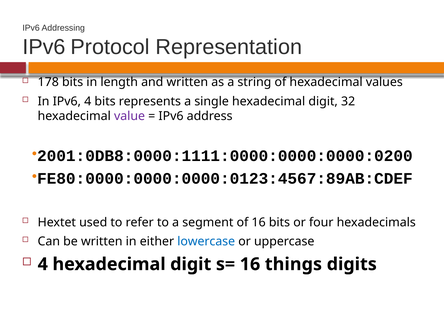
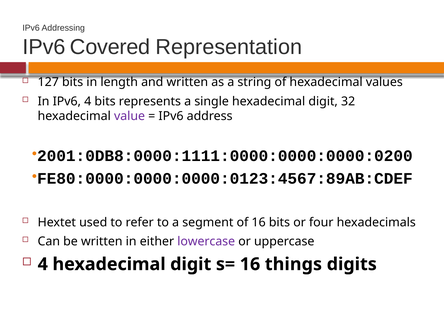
Protocol: Protocol -> Covered (110, 47)
178: 178 -> 127 (48, 82)
lowercase colour: blue -> purple (206, 241)
